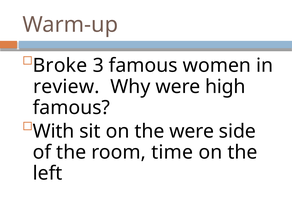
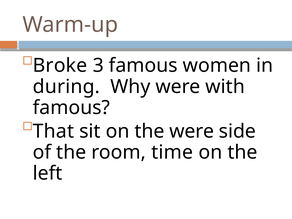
review: review -> during (66, 87)
high: high -> with (225, 87)
With: With -> That (53, 131)
